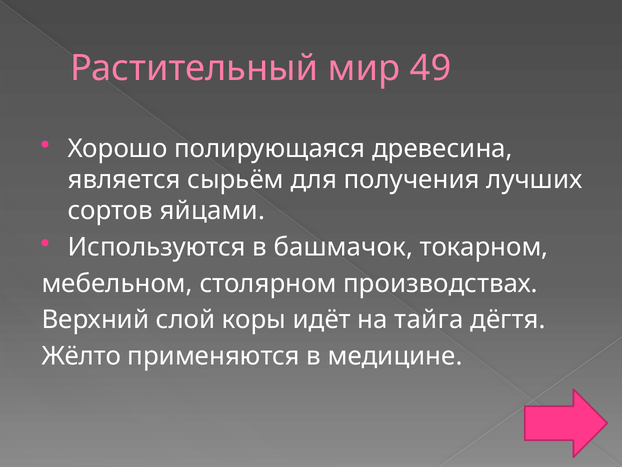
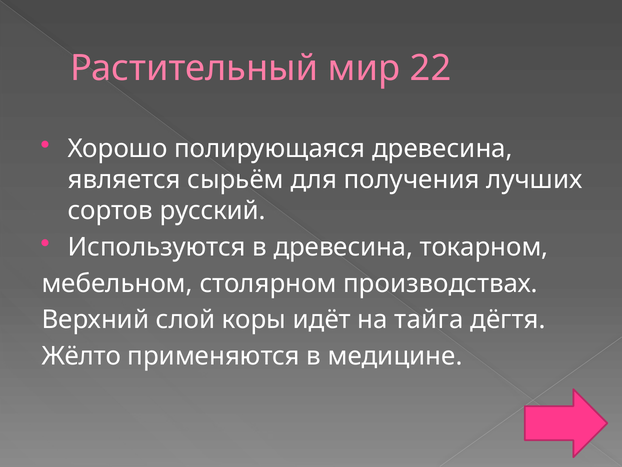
49: 49 -> 22 (431, 68)
яйцами: яйцами -> русский (213, 211)
в башмачок: башмачок -> древесина (343, 247)
